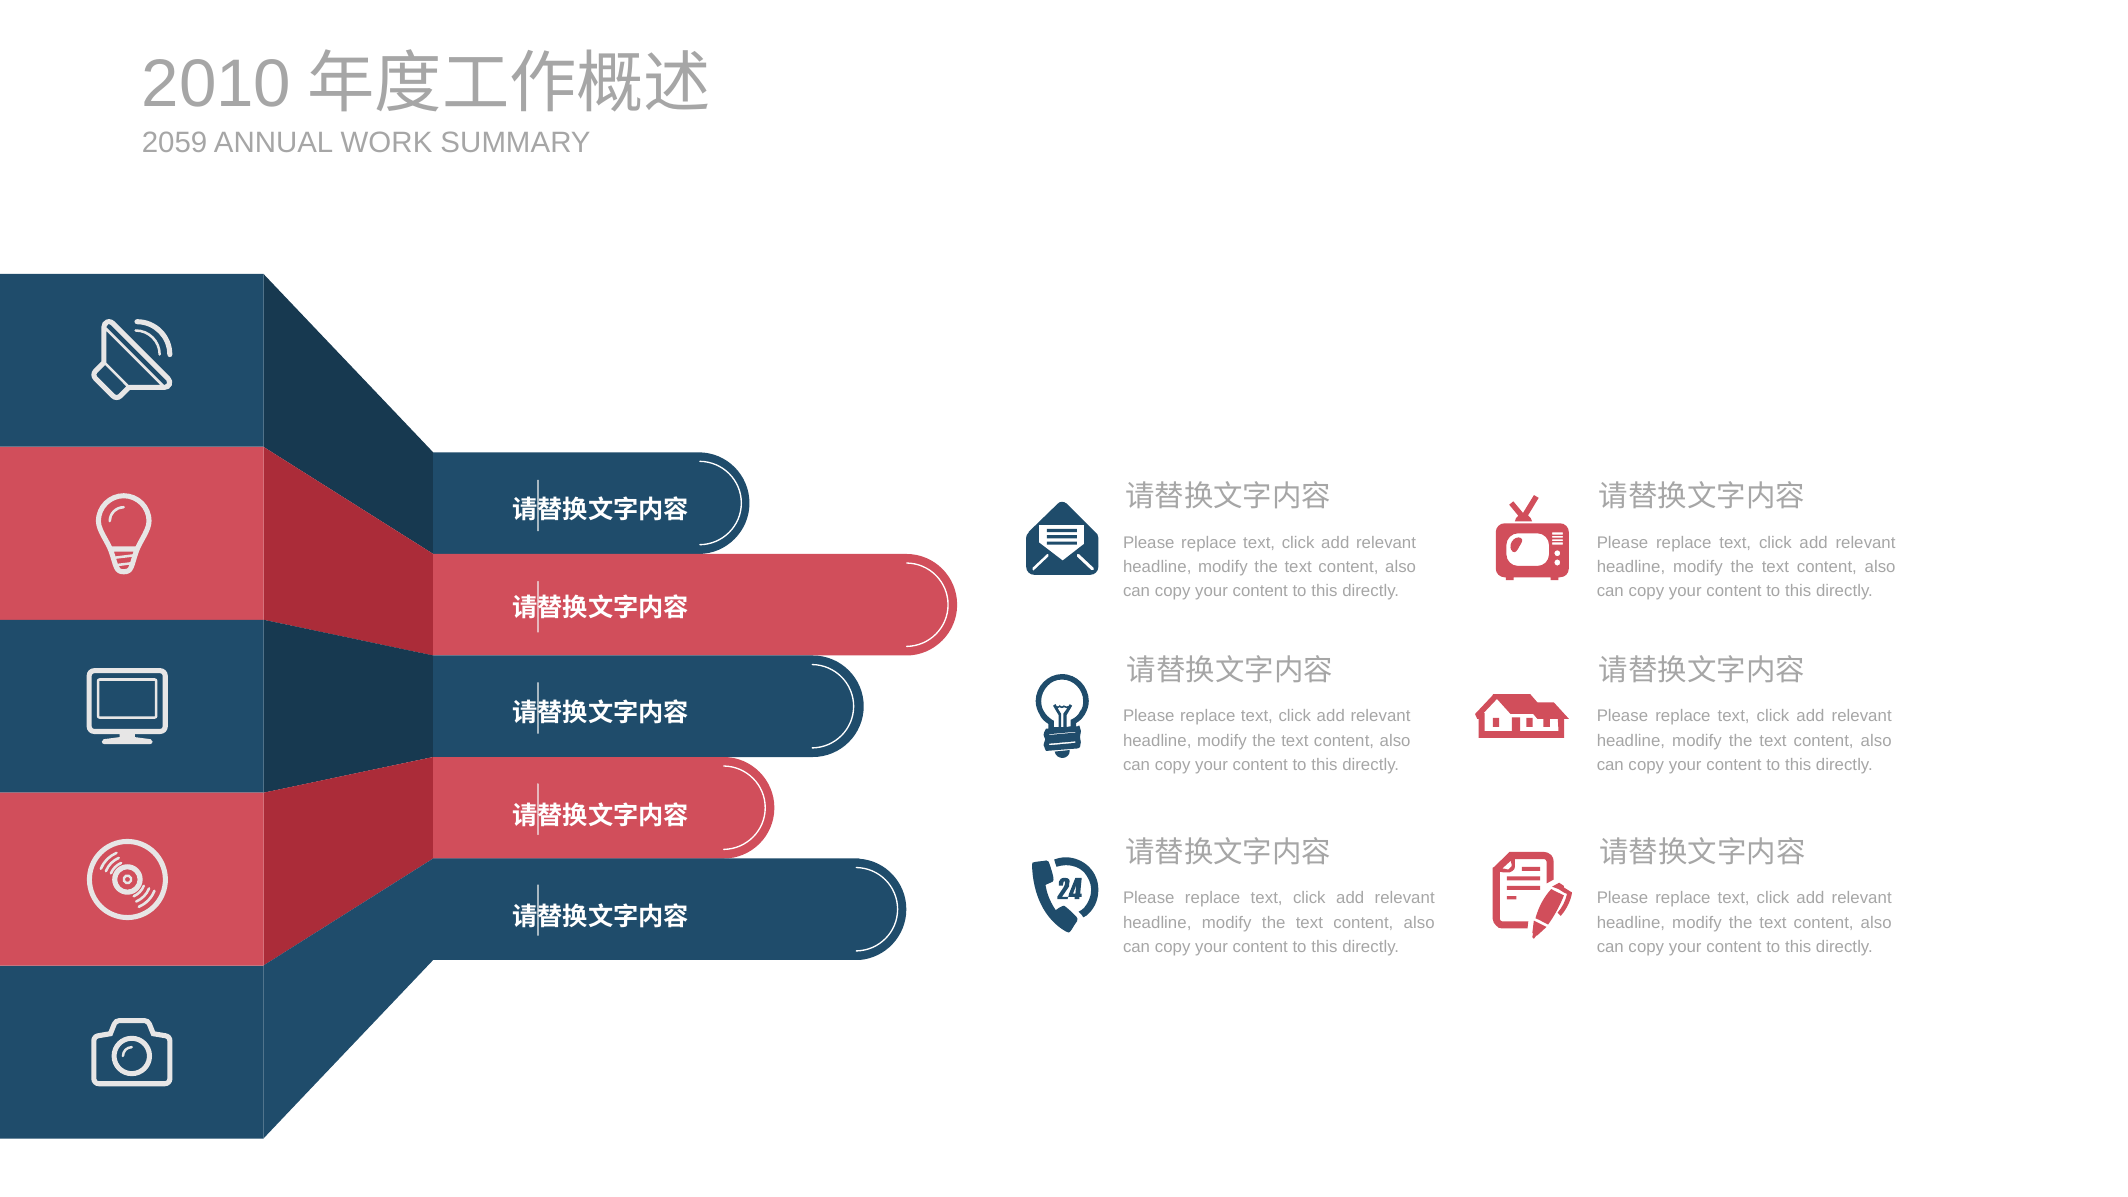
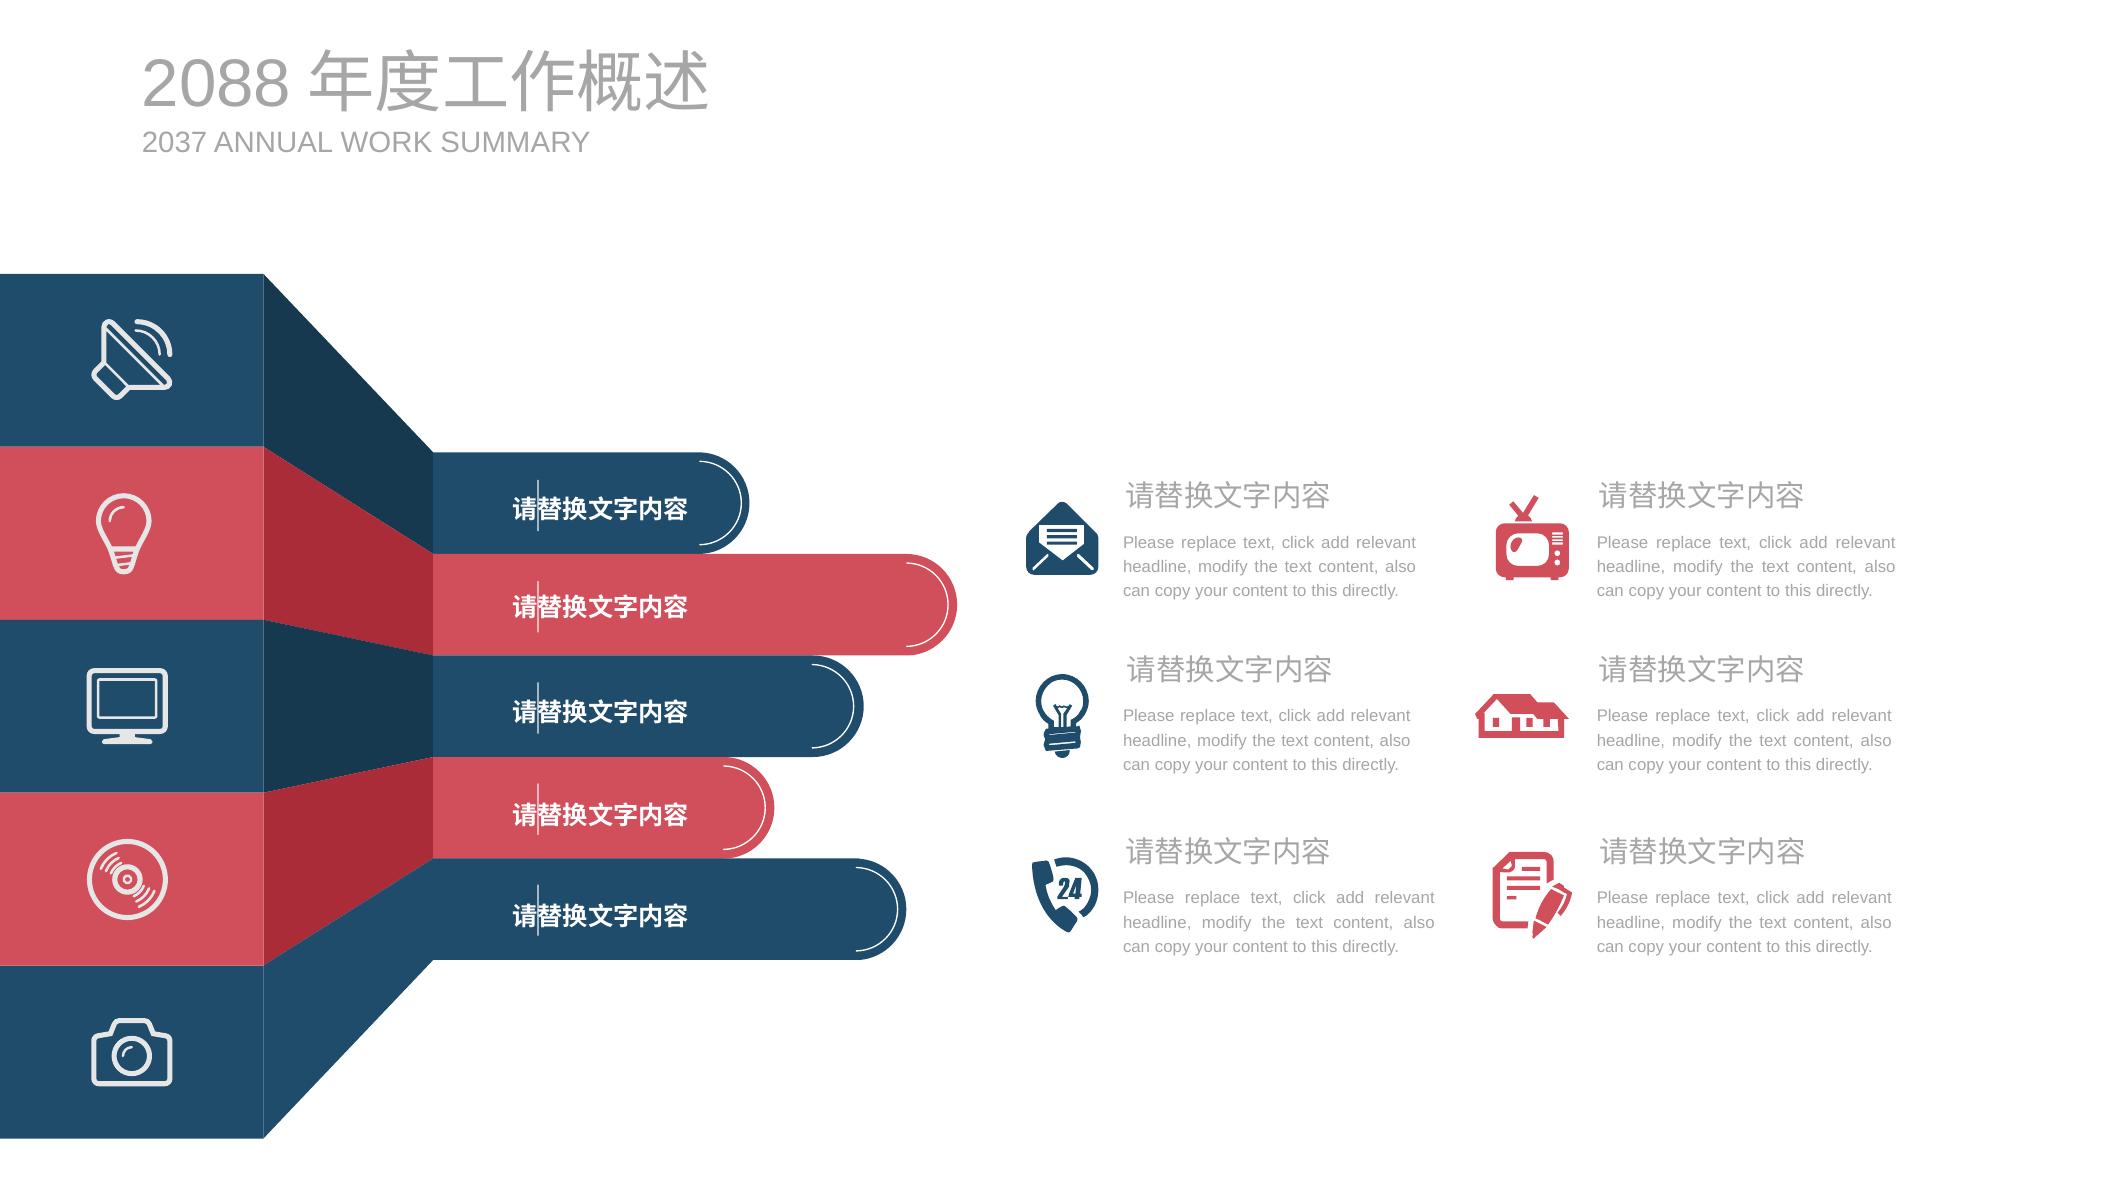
2010: 2010 -> 2088 (217, 84)
2059: 2059 -> 2037 (175, 143)
